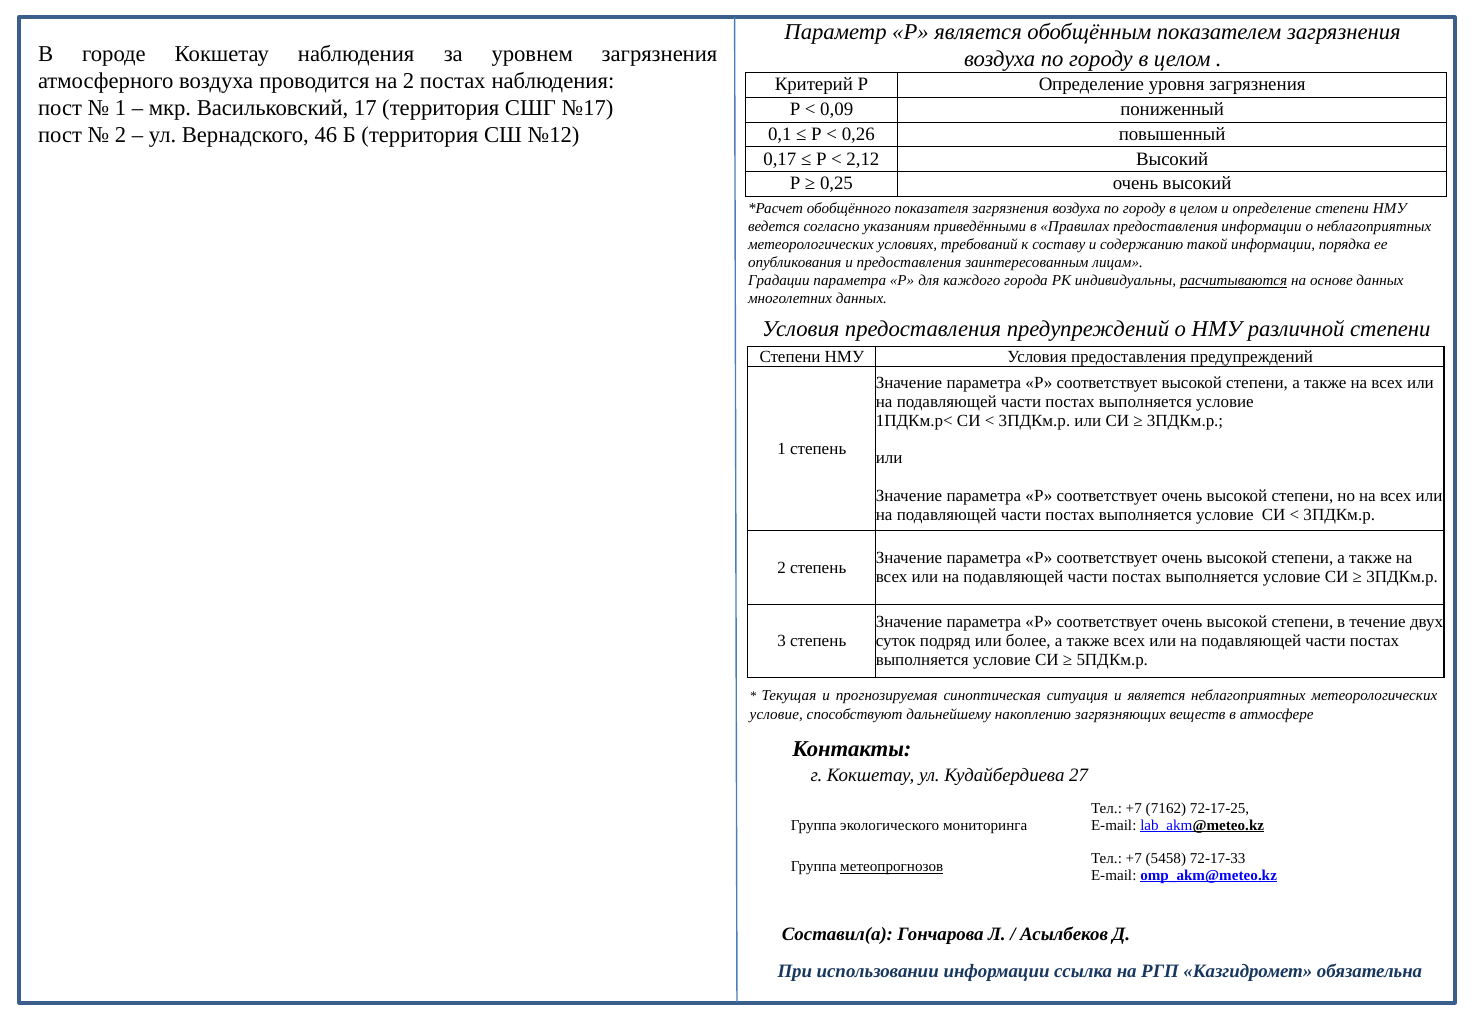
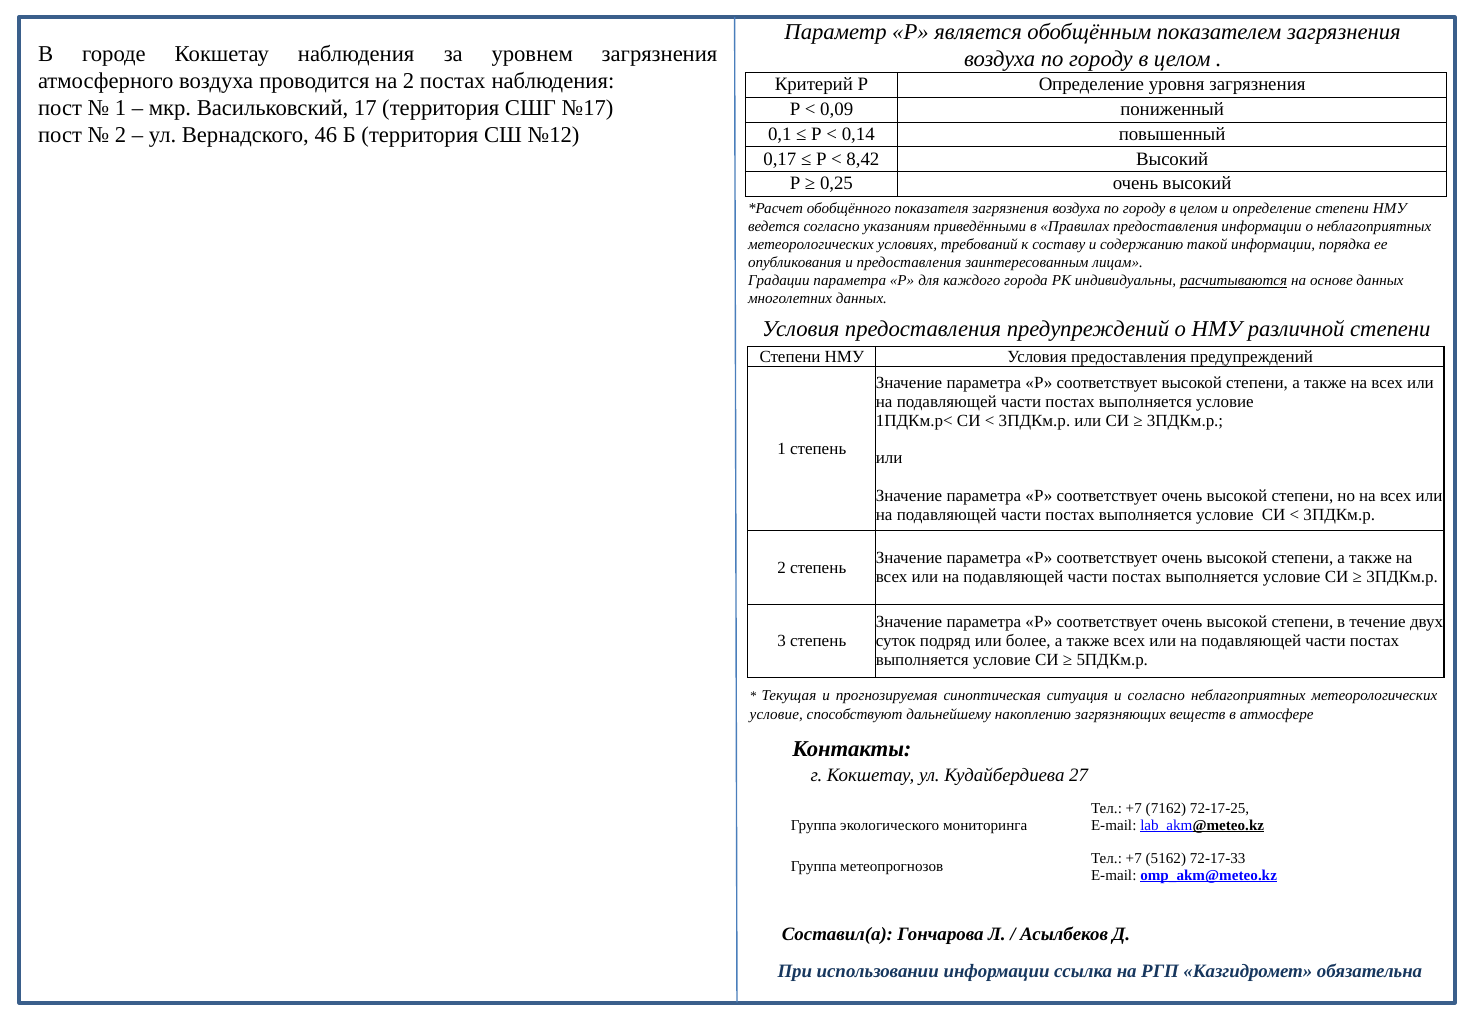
0,26: 0,26 -> 0,14 (858, 134)
2,12: 2,12 -> 8,42 (863, 159)
и является: является -> согласно (1156, 696)
5458: 5458 -> 5162 (1166, 859)
метеопрогнозов underline: present -> none (892, 867)
